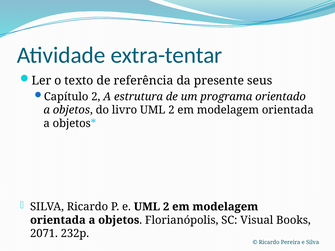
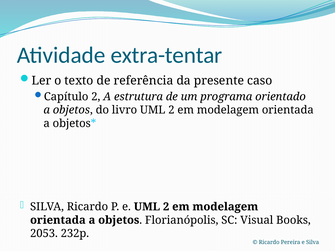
seus: seus -> caso (260, 81)
2071: 2071 -> 2053 (44, 234)
